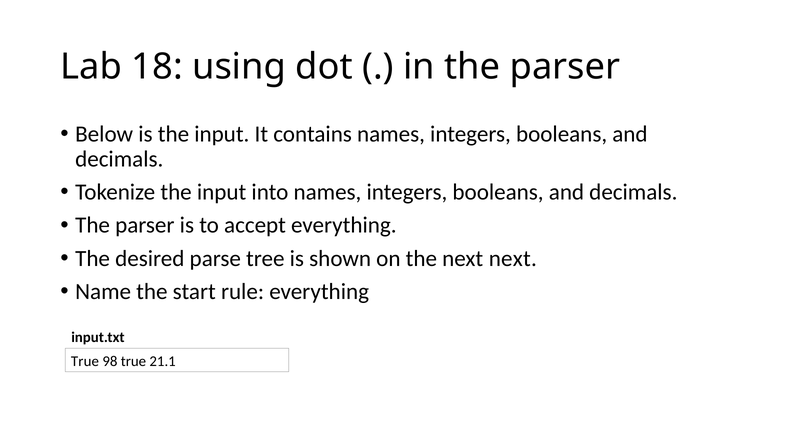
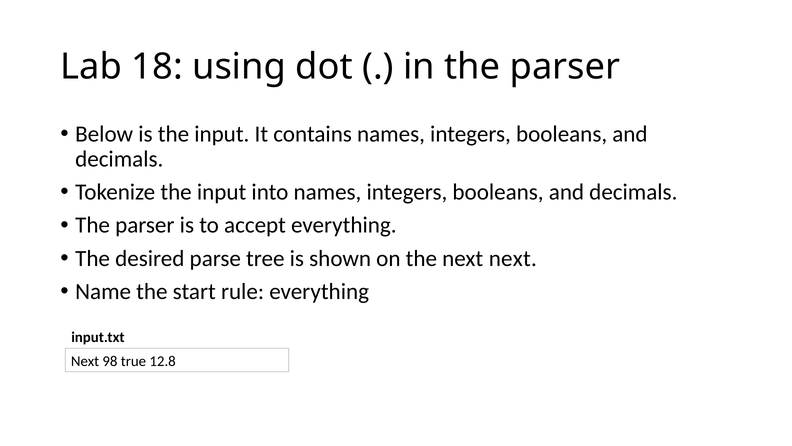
True: True -> Next (85, 361)
21.1: 21.1 -> 12.8 (163, 361)
